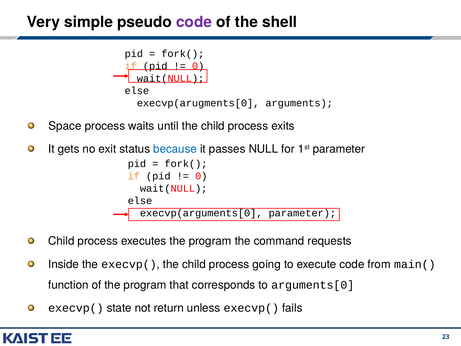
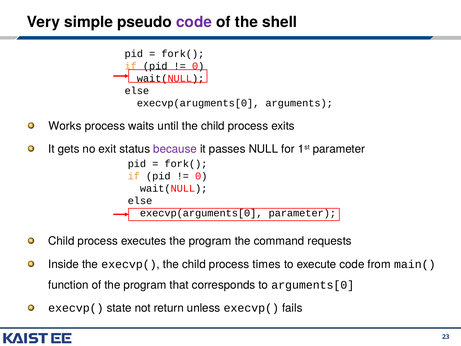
Space: Space -> Works (65, 126)
because colour: blue -> purple (175, 149)
going: going -> times (267, 264)
